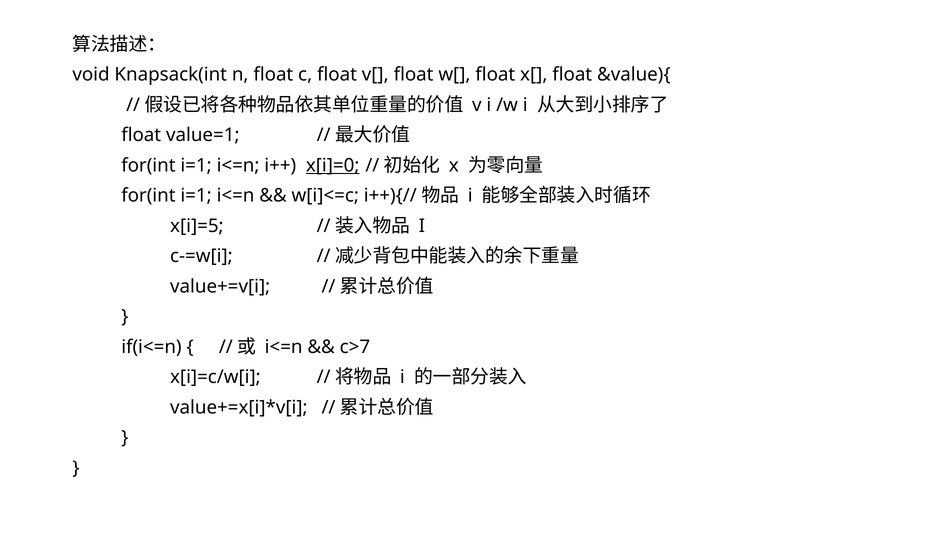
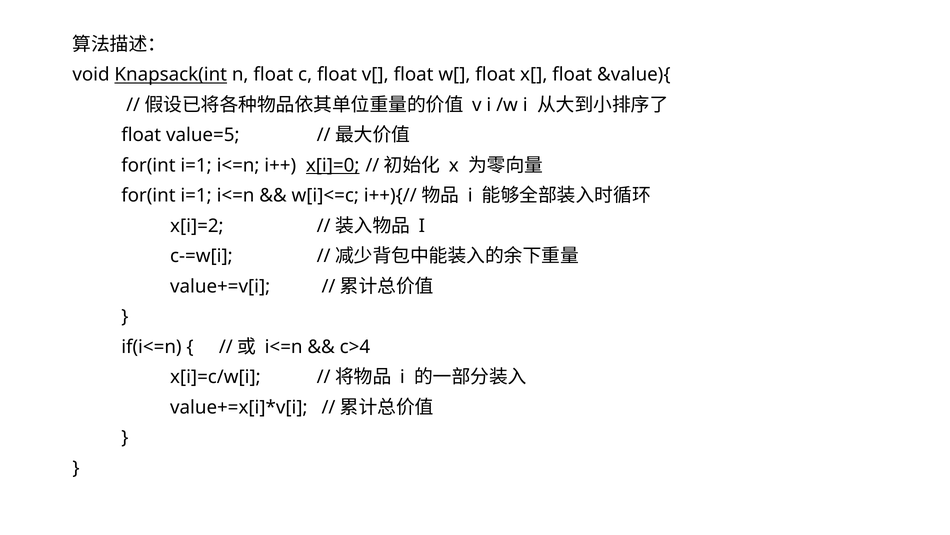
Knapsack(int underline: none -> present (171, 75)
value=1: value=1 -> value=5 (203, 135)
x[i]=5: x[i]=5 -> x[i]=2 (197, 226)
c>7: c>7 -> c>4 (355, 347)
